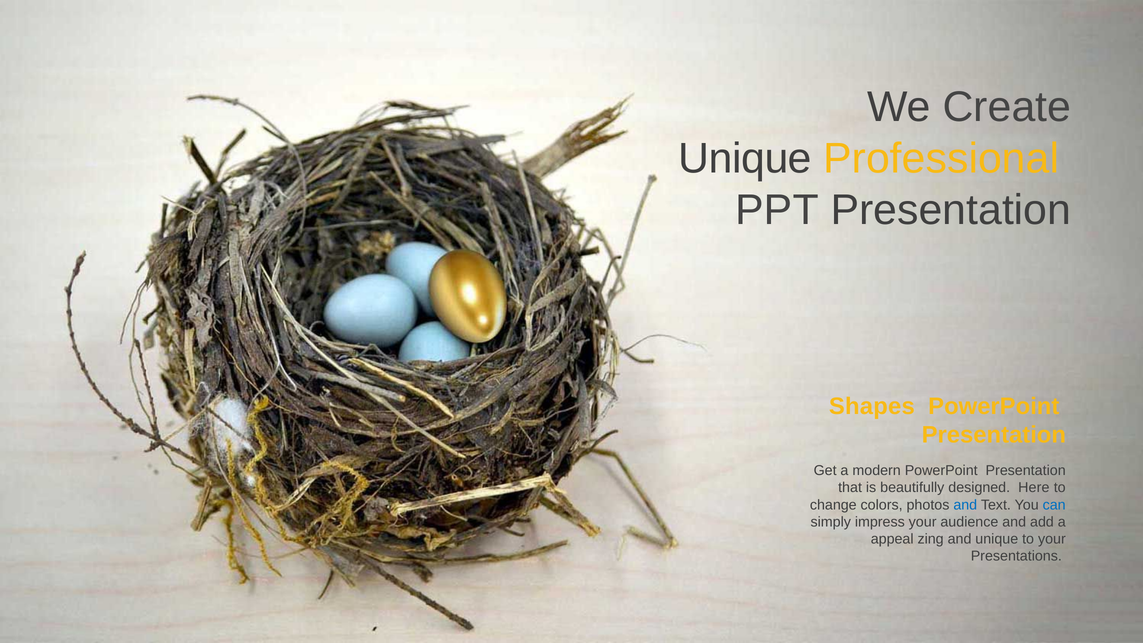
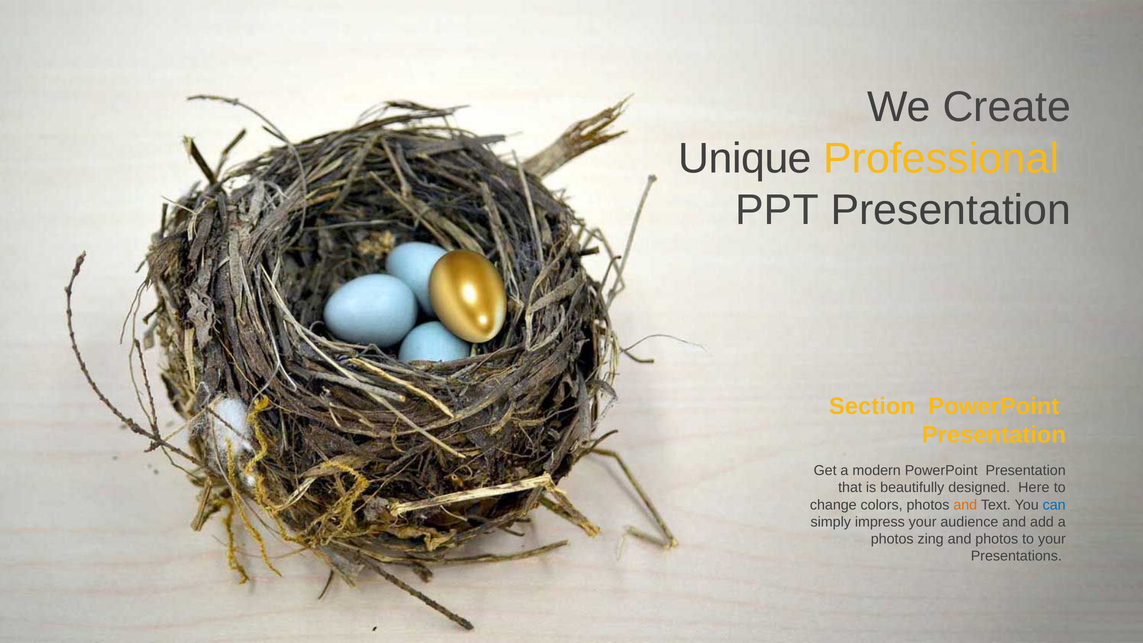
Shapes: Shapes -> Section (872, 406)
and colour: blue -> orange (965, 505)
appeal: appeal -> photos (892, 539)
and unique: unique -> photos (997, 539)
